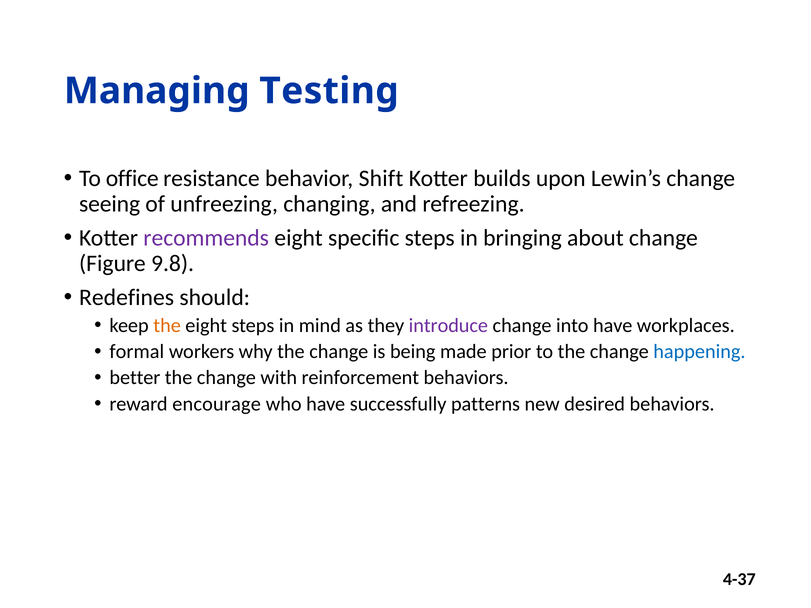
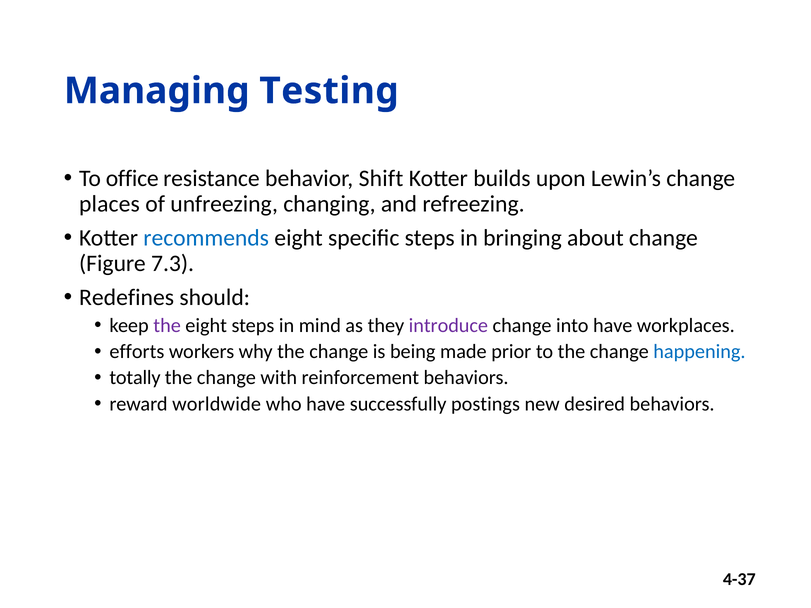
seeing: seeing -> places (109, 204)
recommends colour: purple -> blue (206, 238)
9.8: 9.8 -> 7.3 (173, 264)
the colour: orange -> purple (167, 326)
formal: formal -> efforts (137, 352)
better: better -> totally (135, 378)
encourage: encourage -> worldwide (217, 404)
patterns: patterns -> postings (485, 404)
